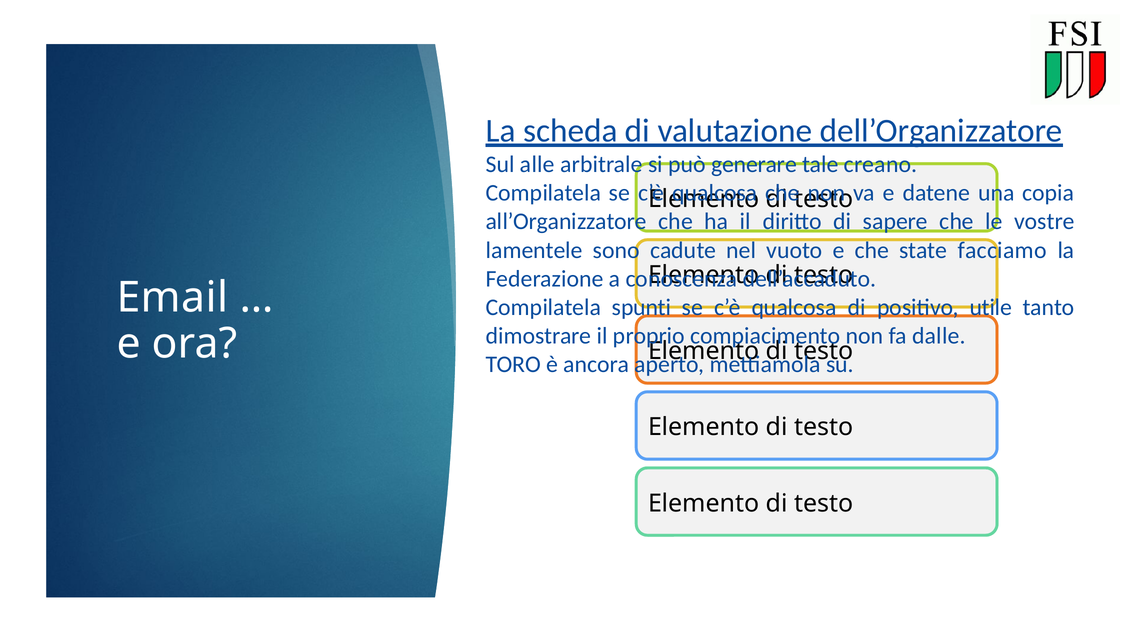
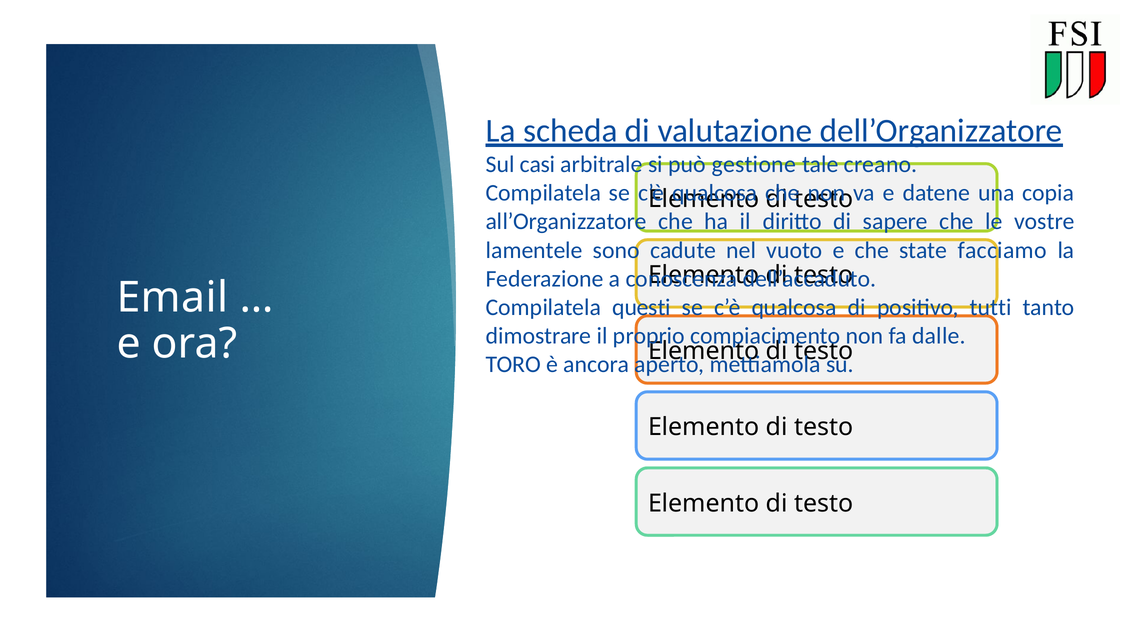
alle: alle -> casi (538, 165)
generare: generare -> gestione (754, 165)
spunti: spunti -> questi (641, 307)
utile: utile -> tutti (991, 307)
